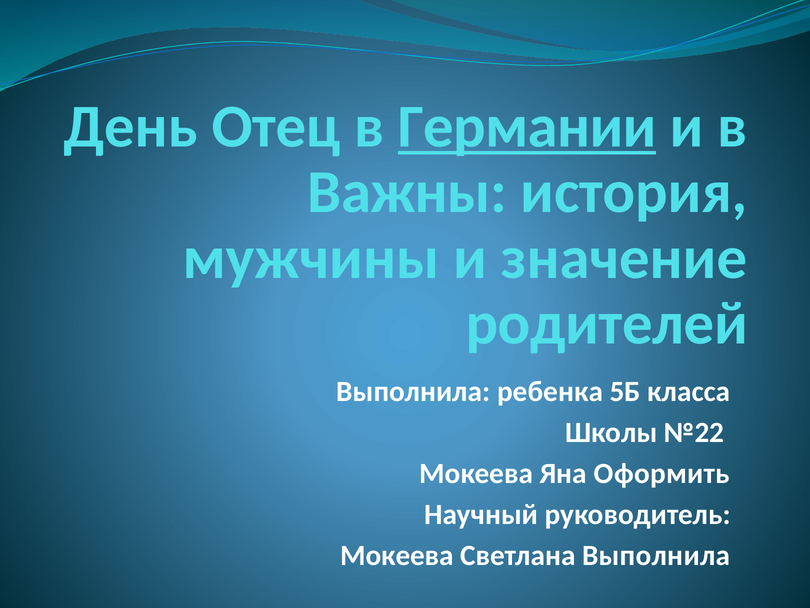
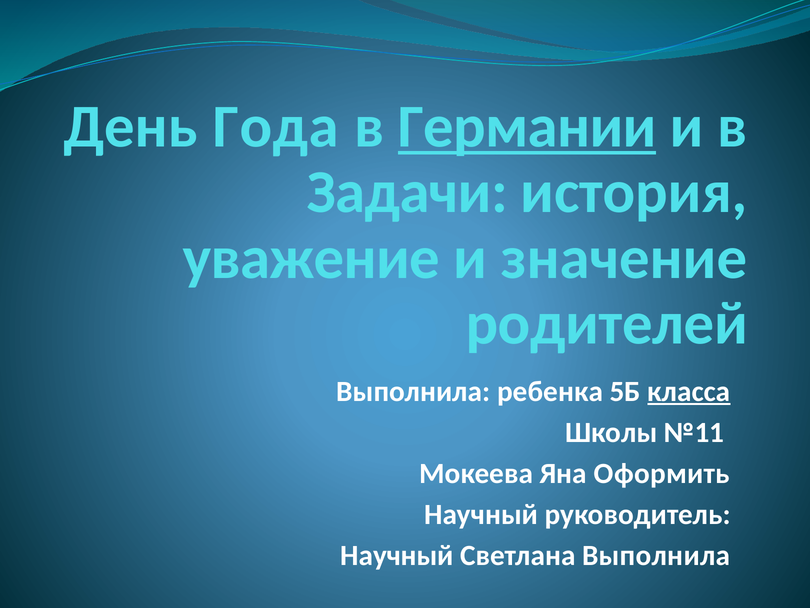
Отец: Отец -> Года (276, 127)
Важны: Важны -> Задачи (407, 192)
мужчины: мужчины -> уважение (311, 258)
класса underline: none -> present (689, 391)
№22: №22 -> №11 (694, 432)
Мокеева: Мокеева -> Научный (397, 555)
